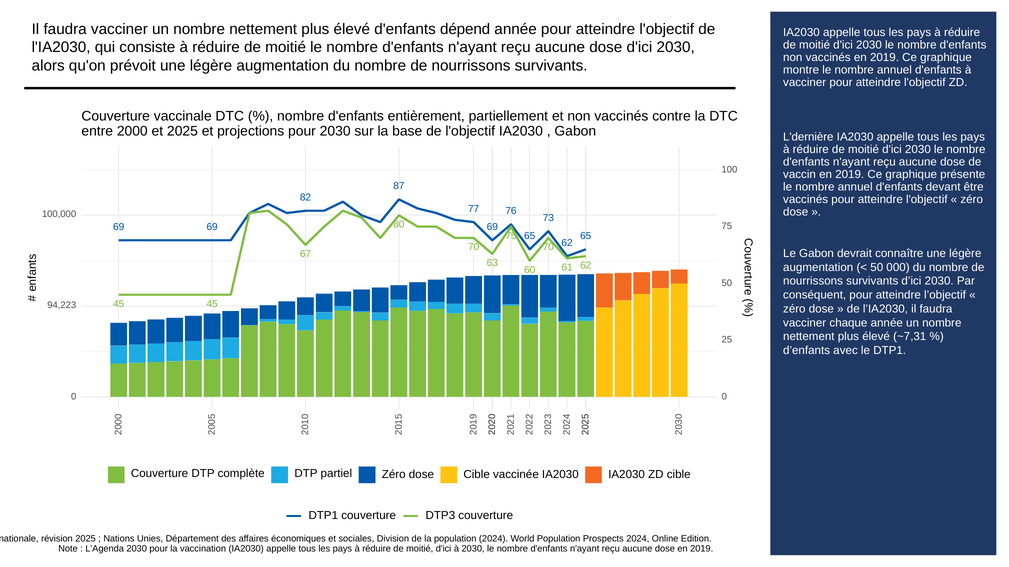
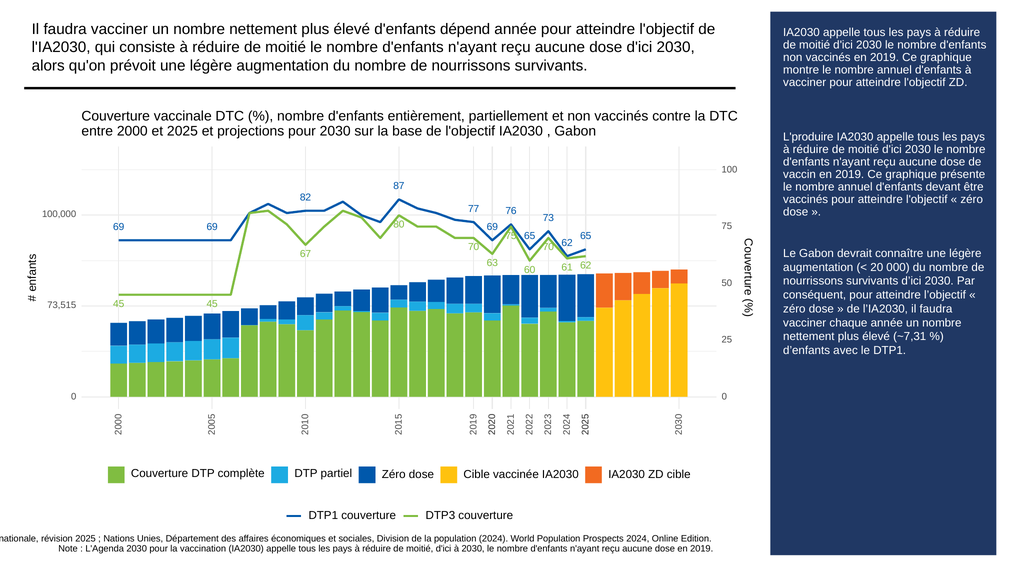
L'dernière: L'dernière -> L'produire (808, 137)
50: 50 -> 20 (877, 268)
94,223: 94,223 -> 73,515 (62, 305)
